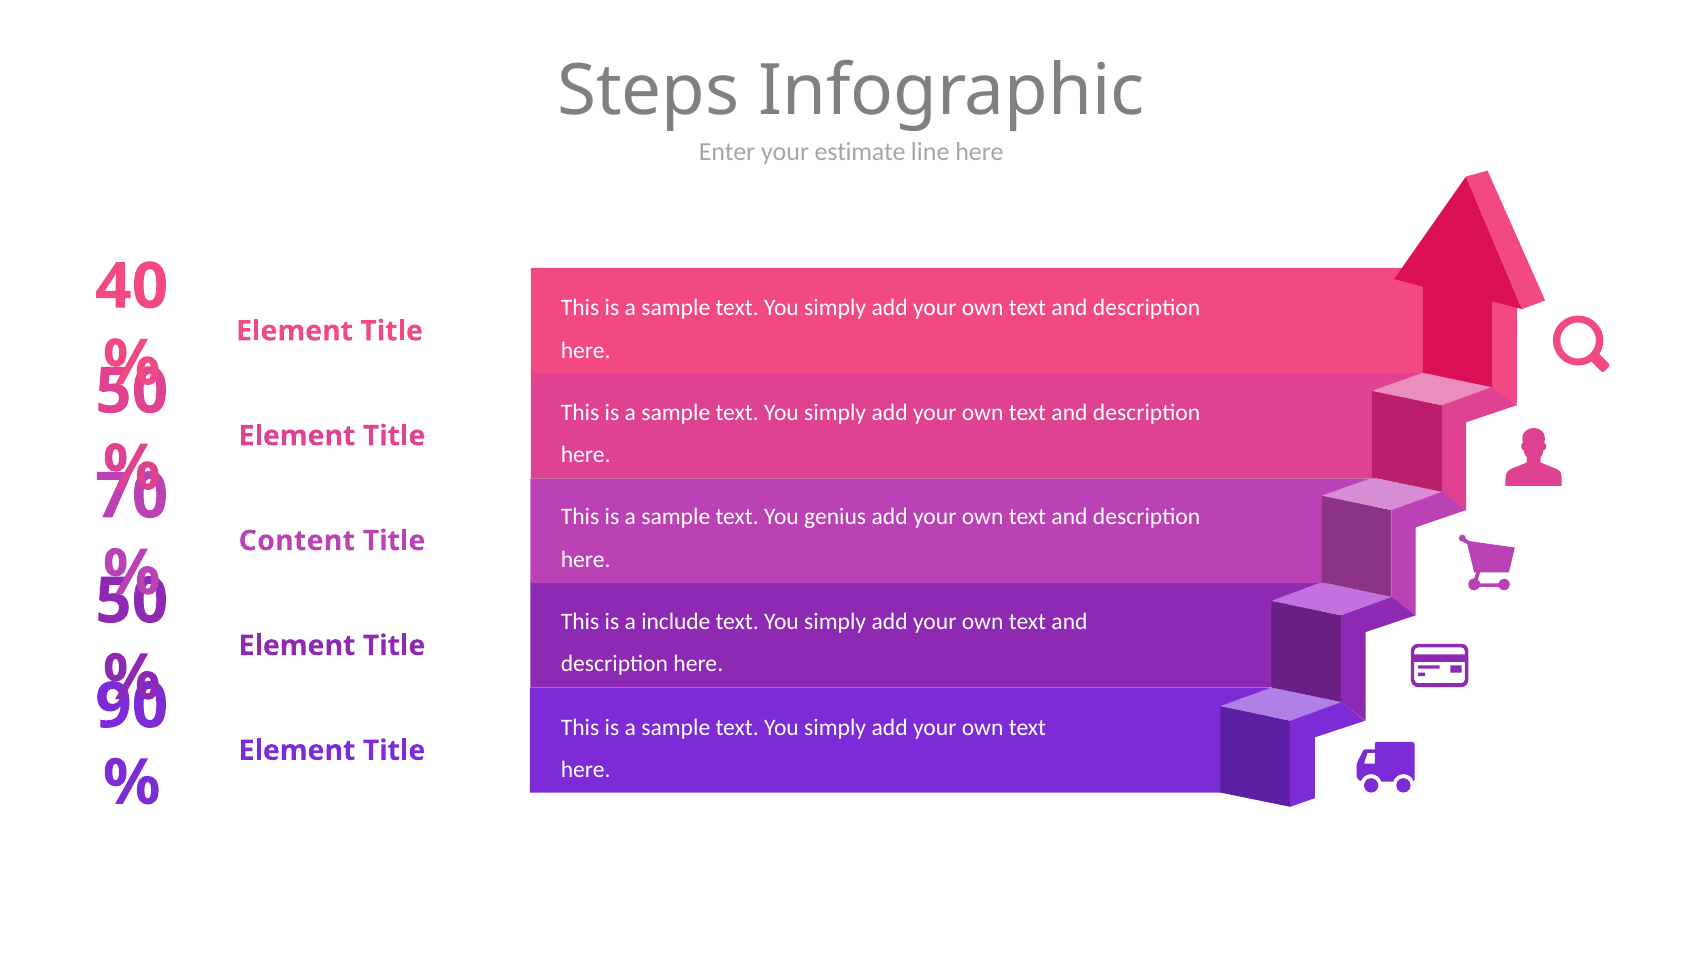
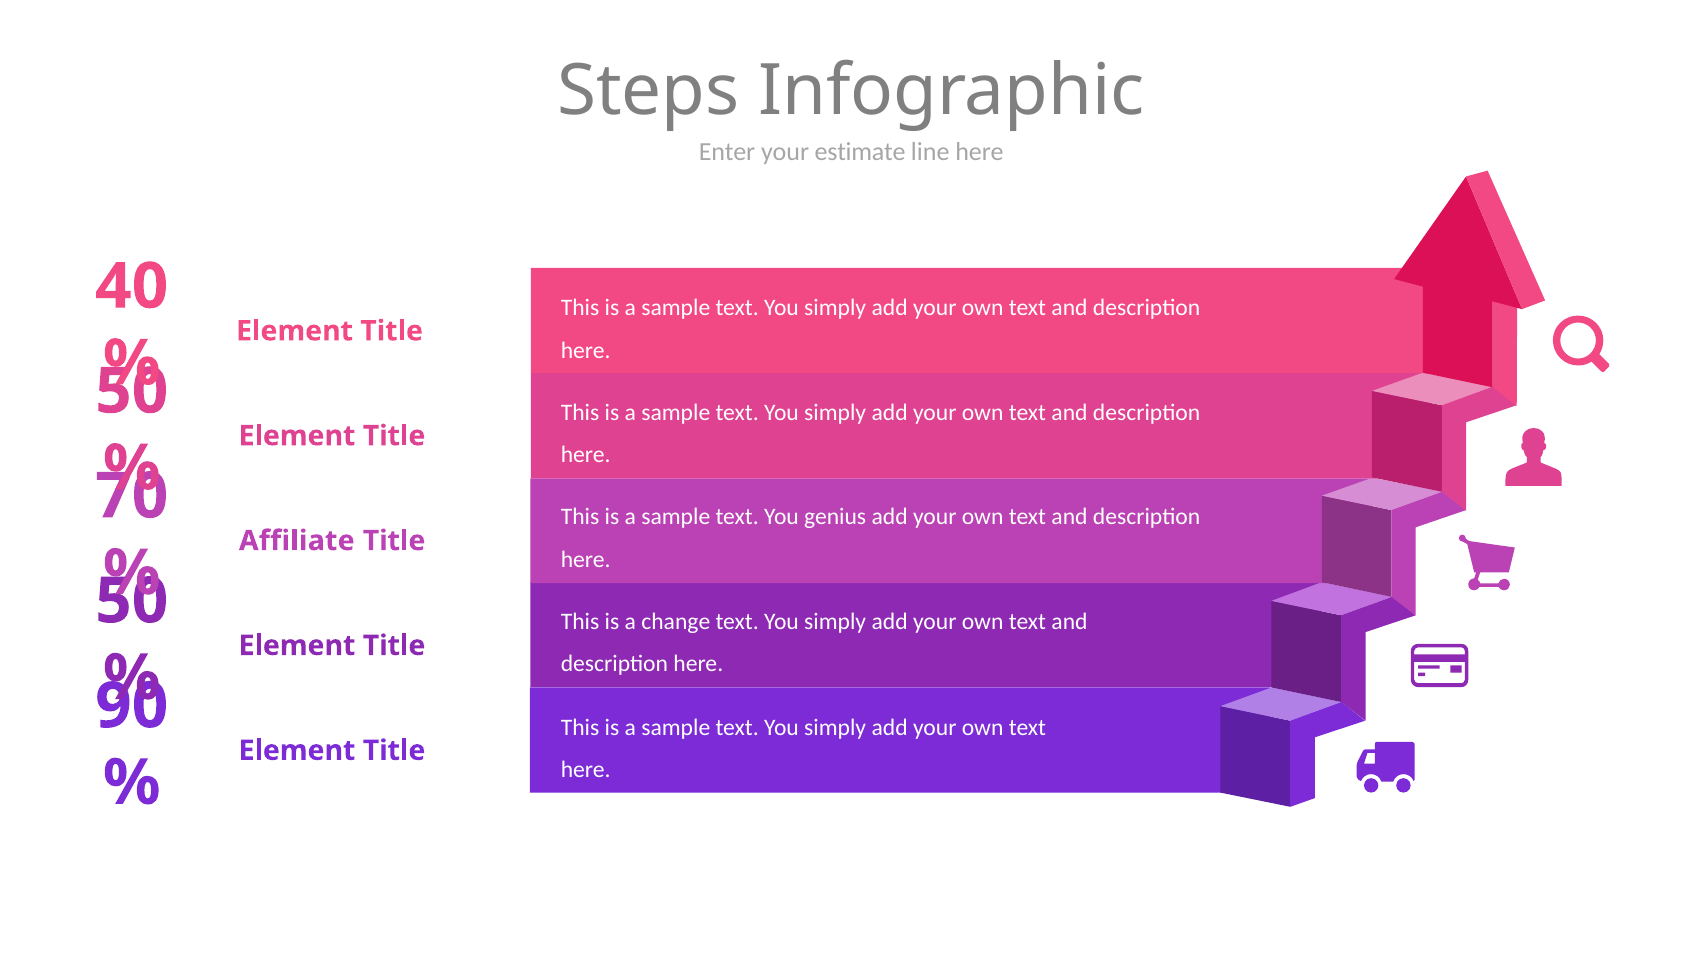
Content: Content -> Affiliate (297, 541)
include: include -> change (676, 622)
